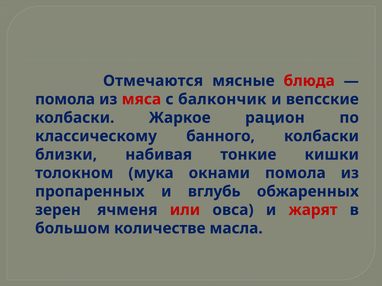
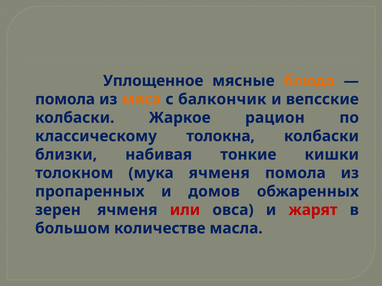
Отмечаются: Отмечаются -> Уплощенное (153, 81)
блюда colour: red -> orange (309, 81)
мяса colour: red -> orange (141, 99)
банного: банного -> толокна (221, 136)
мука окнами: окнами -> ячменя (219, 173)
вглубь: вглубь -> домов (214, 192)
